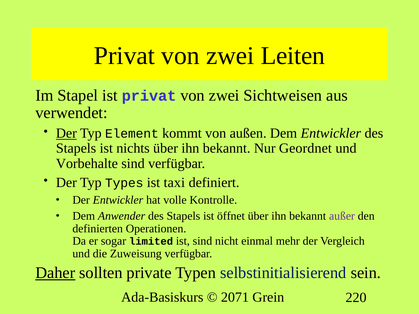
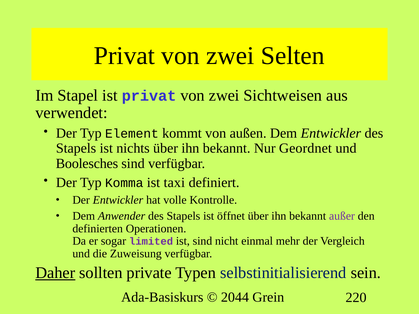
Leiten: Leiten -> Selten (293, 56)
Der underline: present -> none (66, 133)
Vorbehalte: Vorbehalte -> Boolesches (87, 164)
Types: Types -> Komma (124, 183)
limited colour: black -> purple (151, 242)
2071: 2071 -> 2044 (235, 297)
